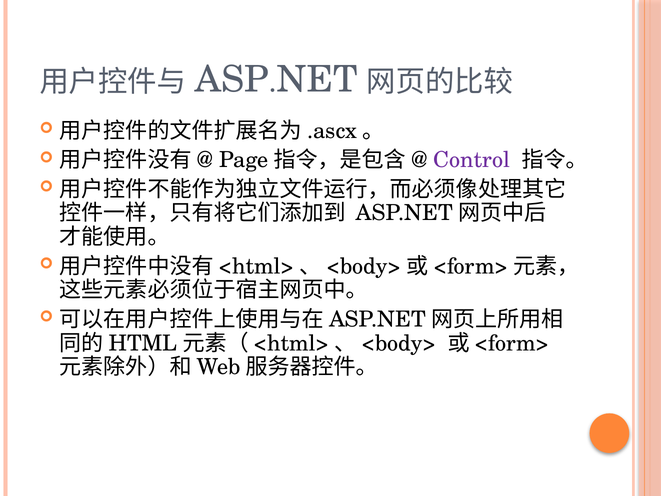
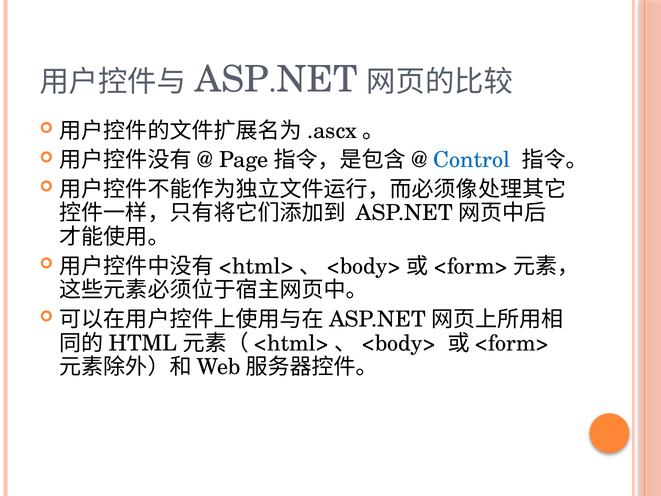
Control colour: purple -> blue (472, 160)
